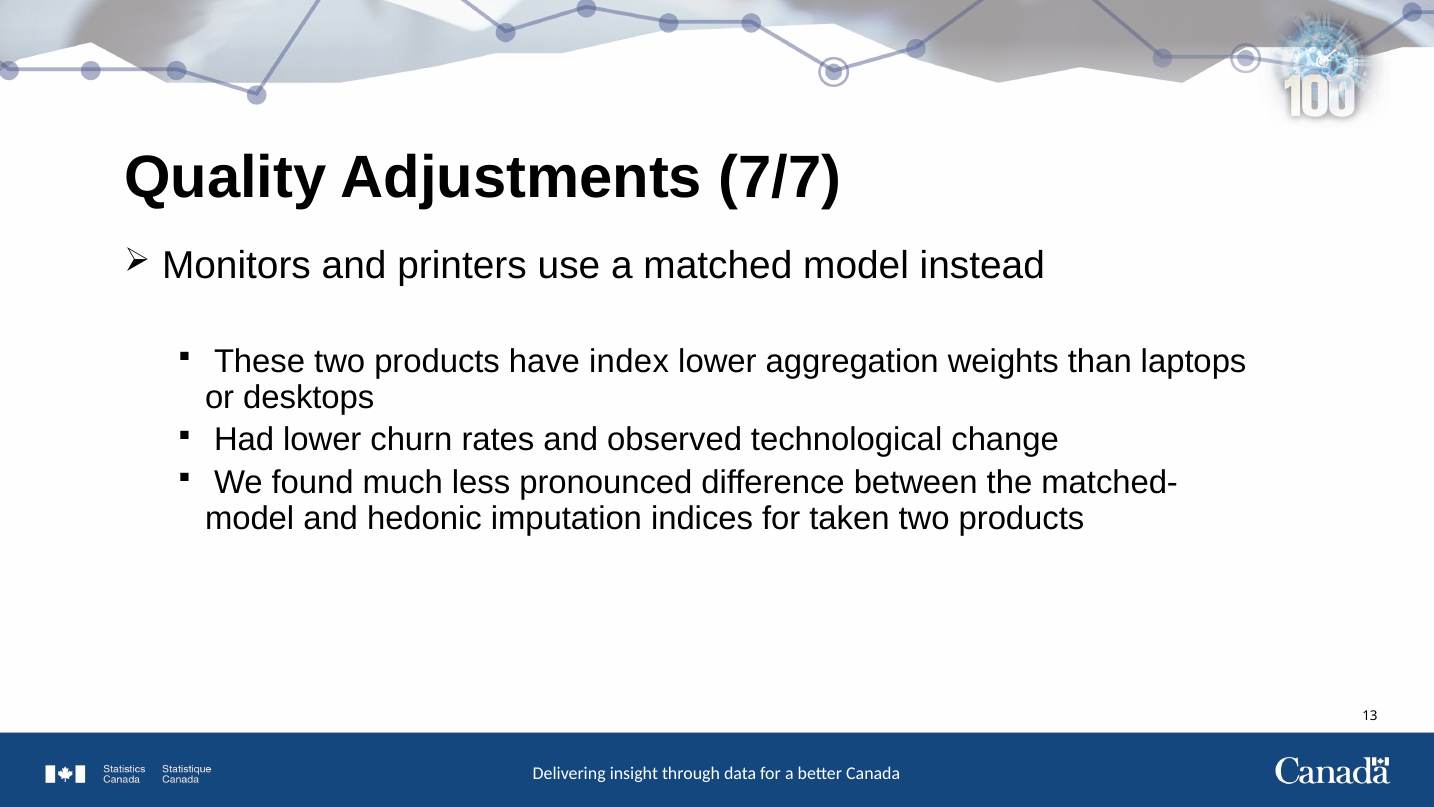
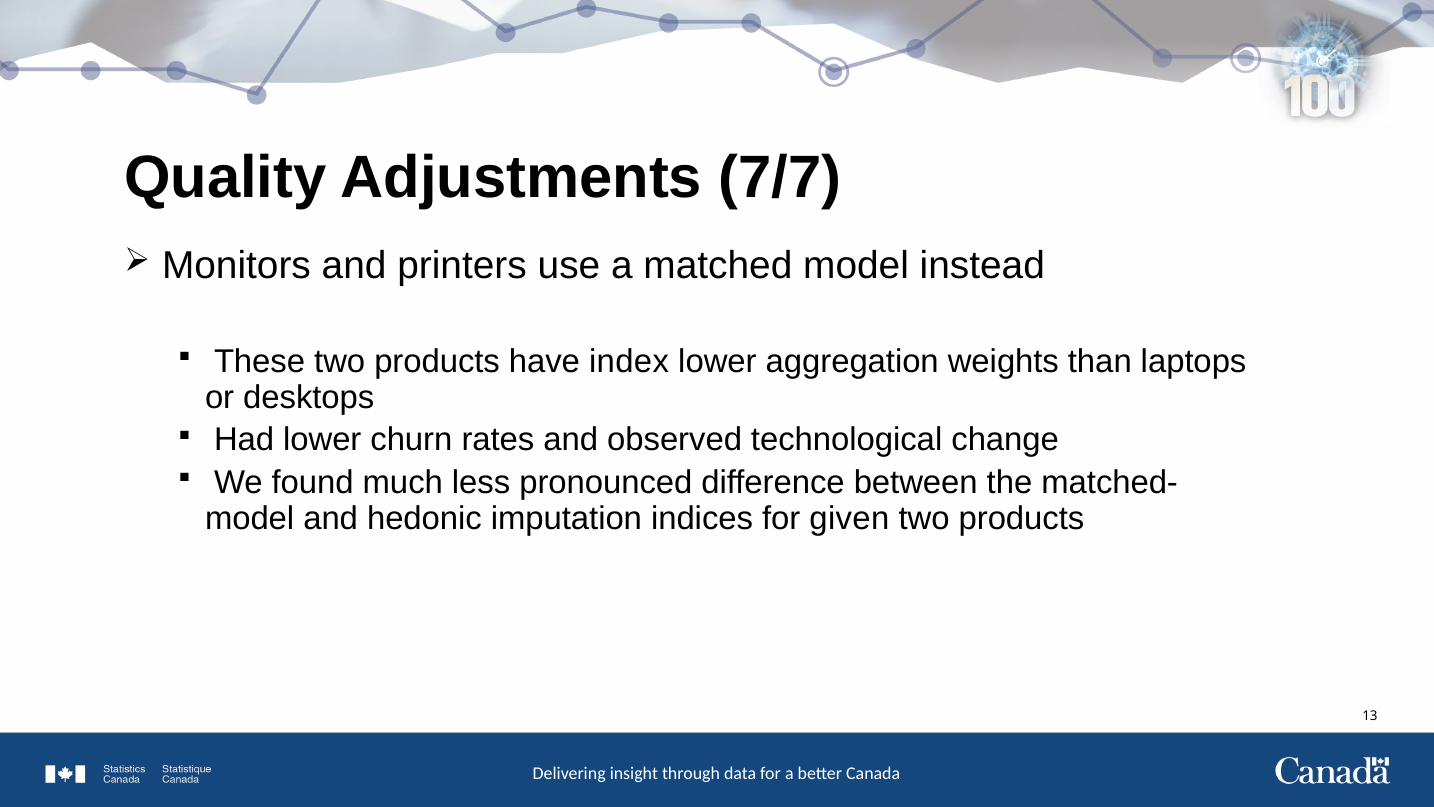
taken: taken -> given (849, 518)
